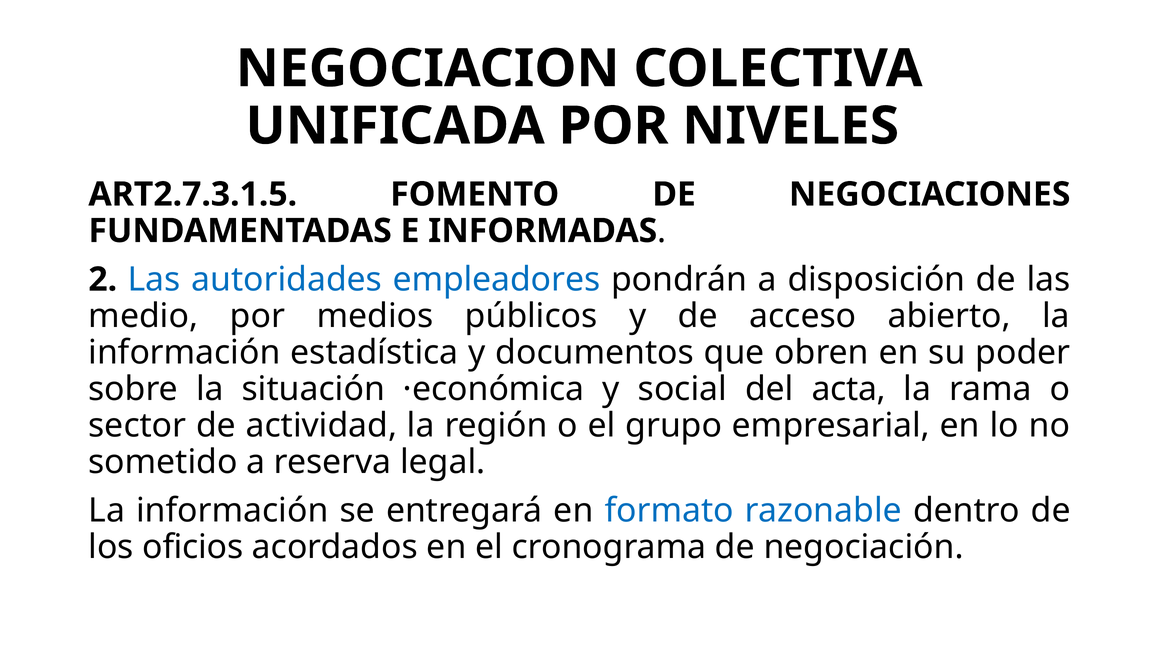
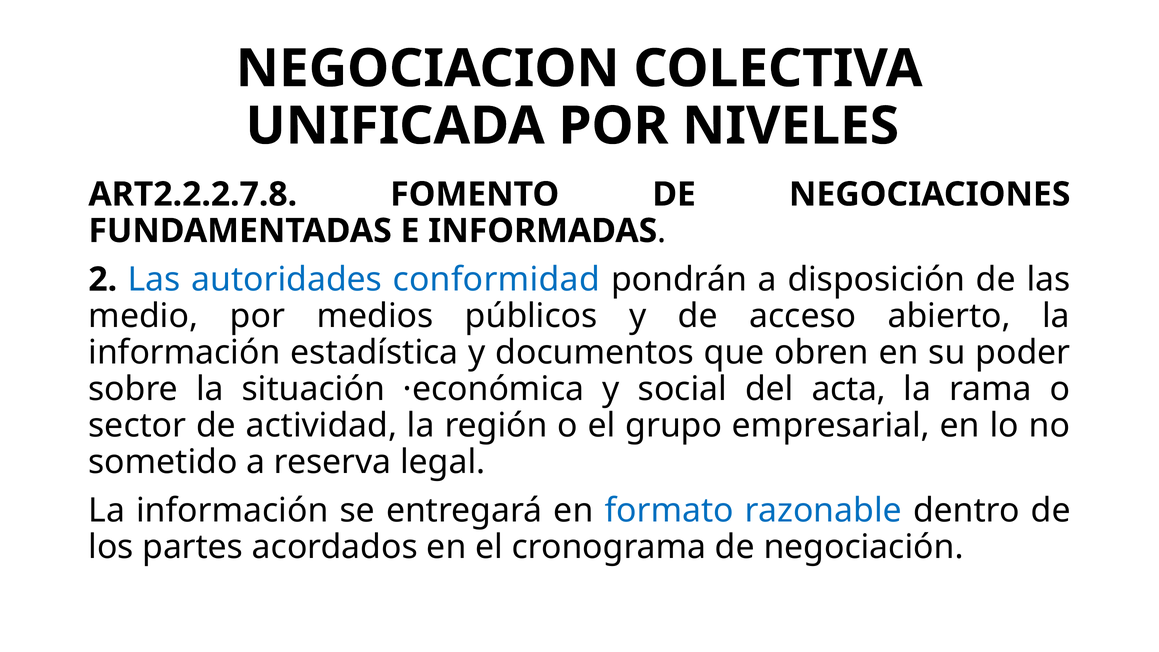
ART2.7.3.1.5: ART2.7.3.1.5 -> ART2.2.2.7.8 (193, 194)
empleadores: empleadores -> conformidad (496, 279)
oficios: oficios -> partes (193, 547)
